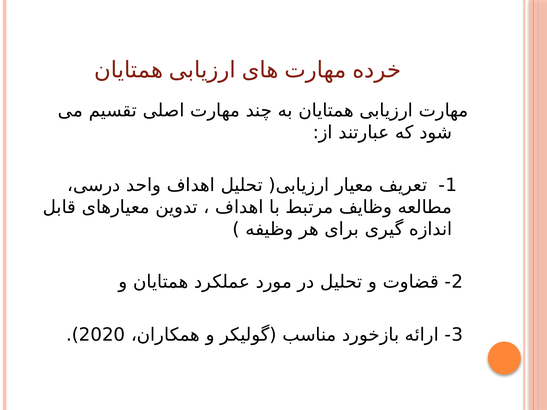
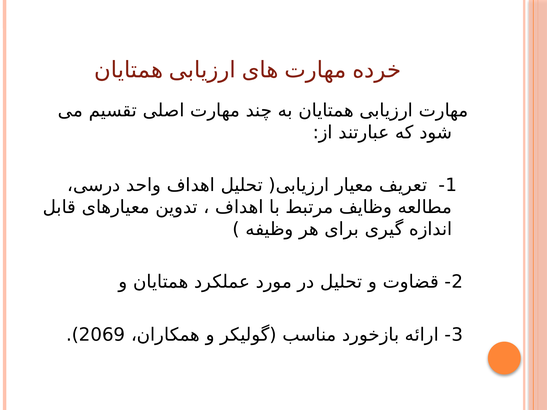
2020: 2020 -> 2069 (102, 335)
